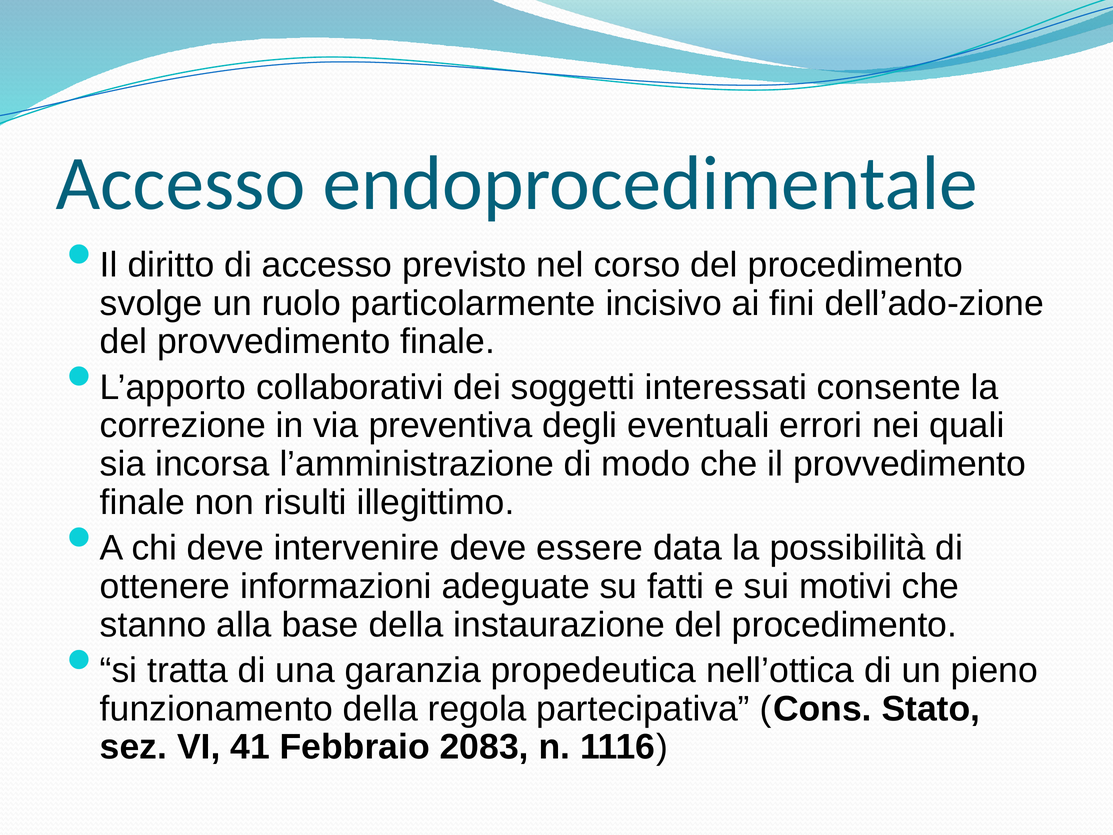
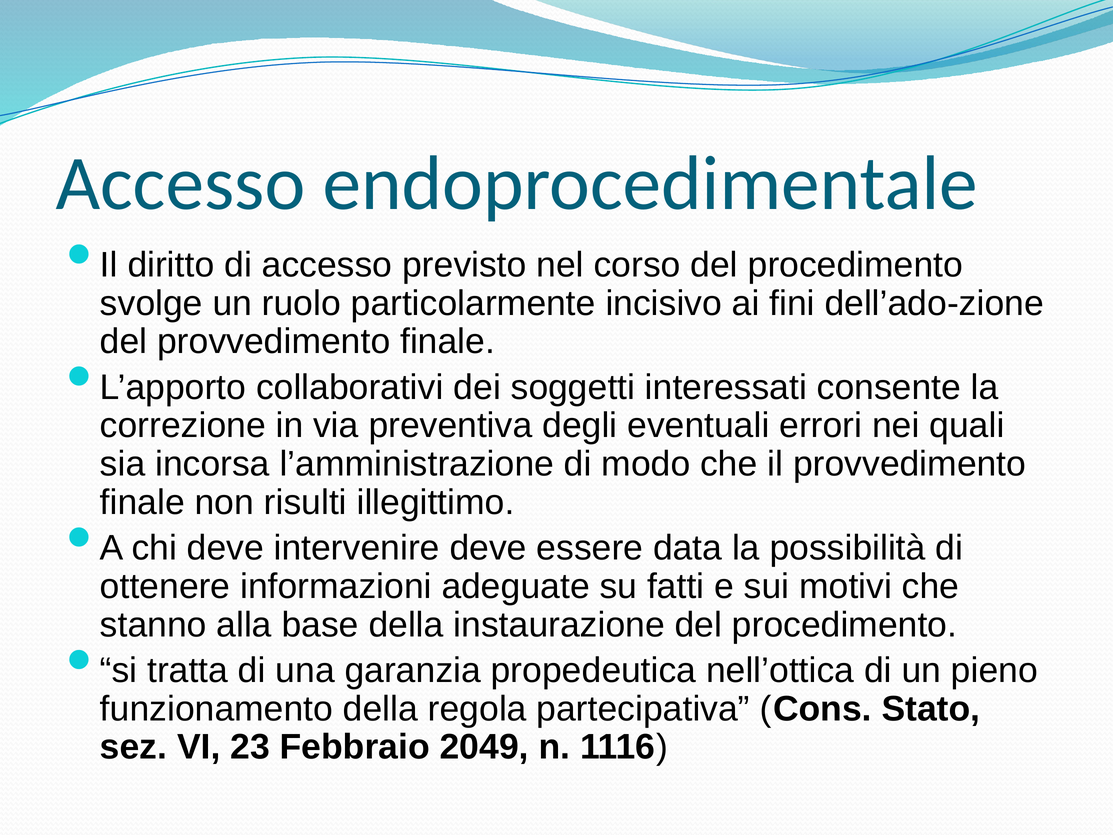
41: 41 -> 23 (250, 747)
2083: 2083 -> 2049 (484, 747)
